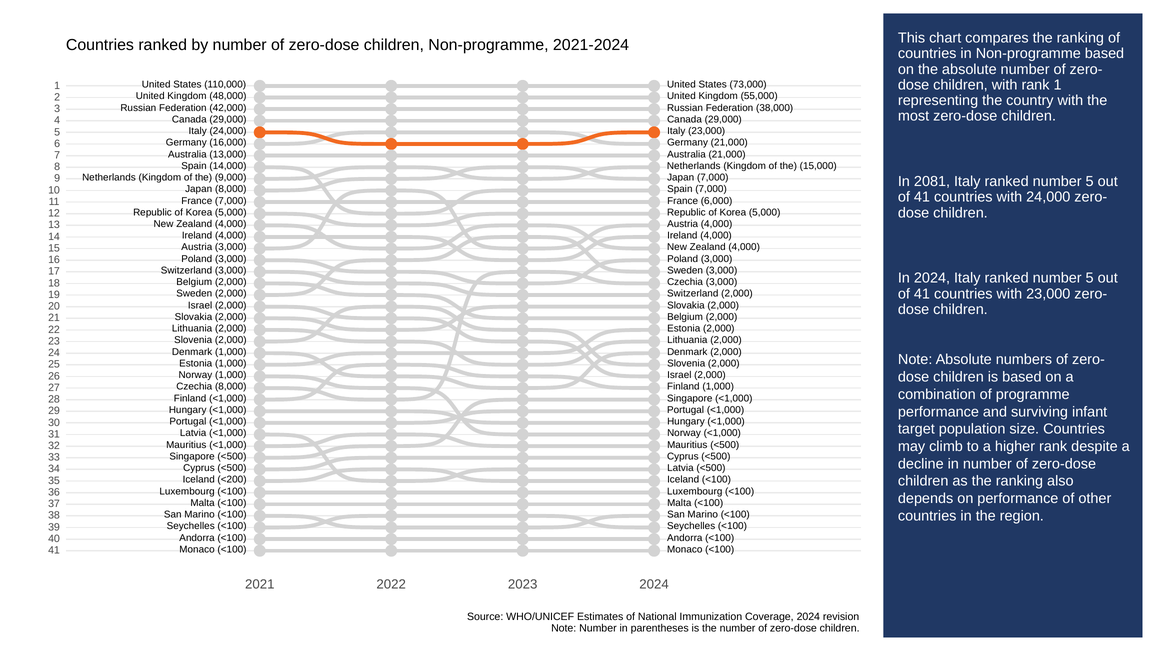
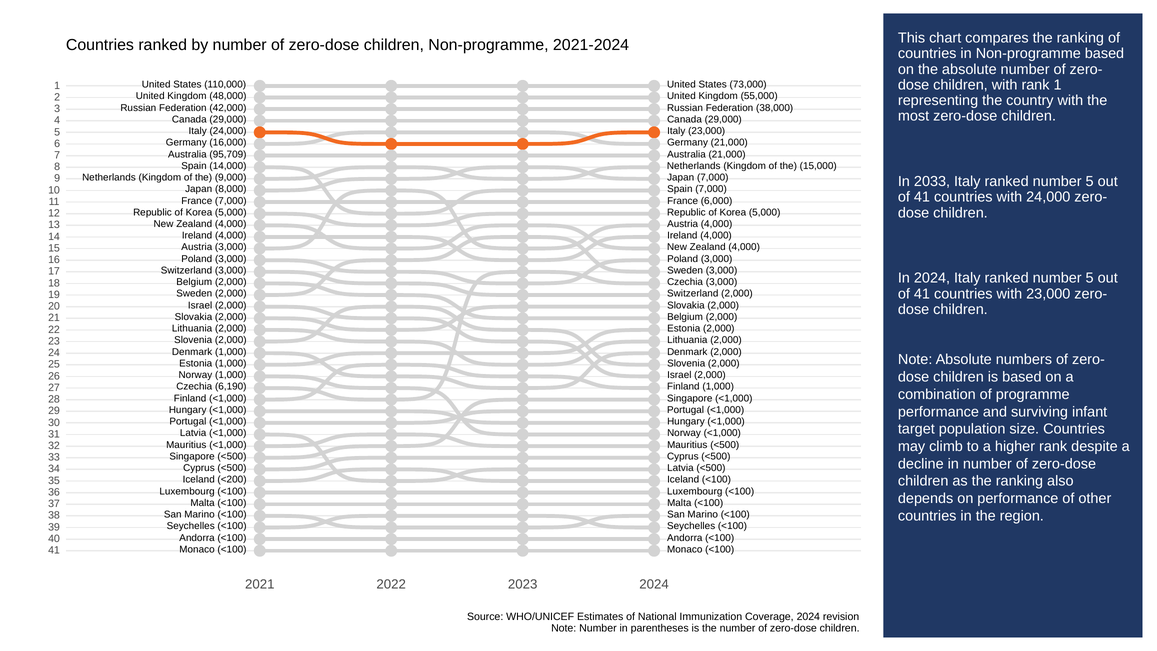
13,000: 13,000 -> 95,709 (228, 154)
2081: 2081 -> 2033 (932, 181)
Czechia 8,000: 8,000 -> 6,190 (231, 387)
